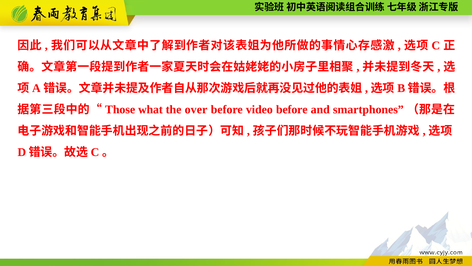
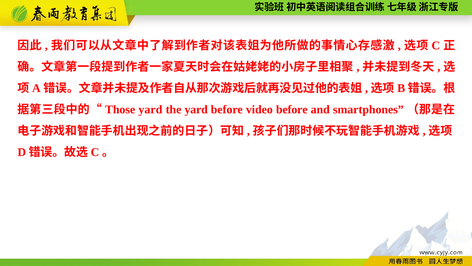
what: what -> yard (150, 109)
the over: over -> yard (196, 109)
